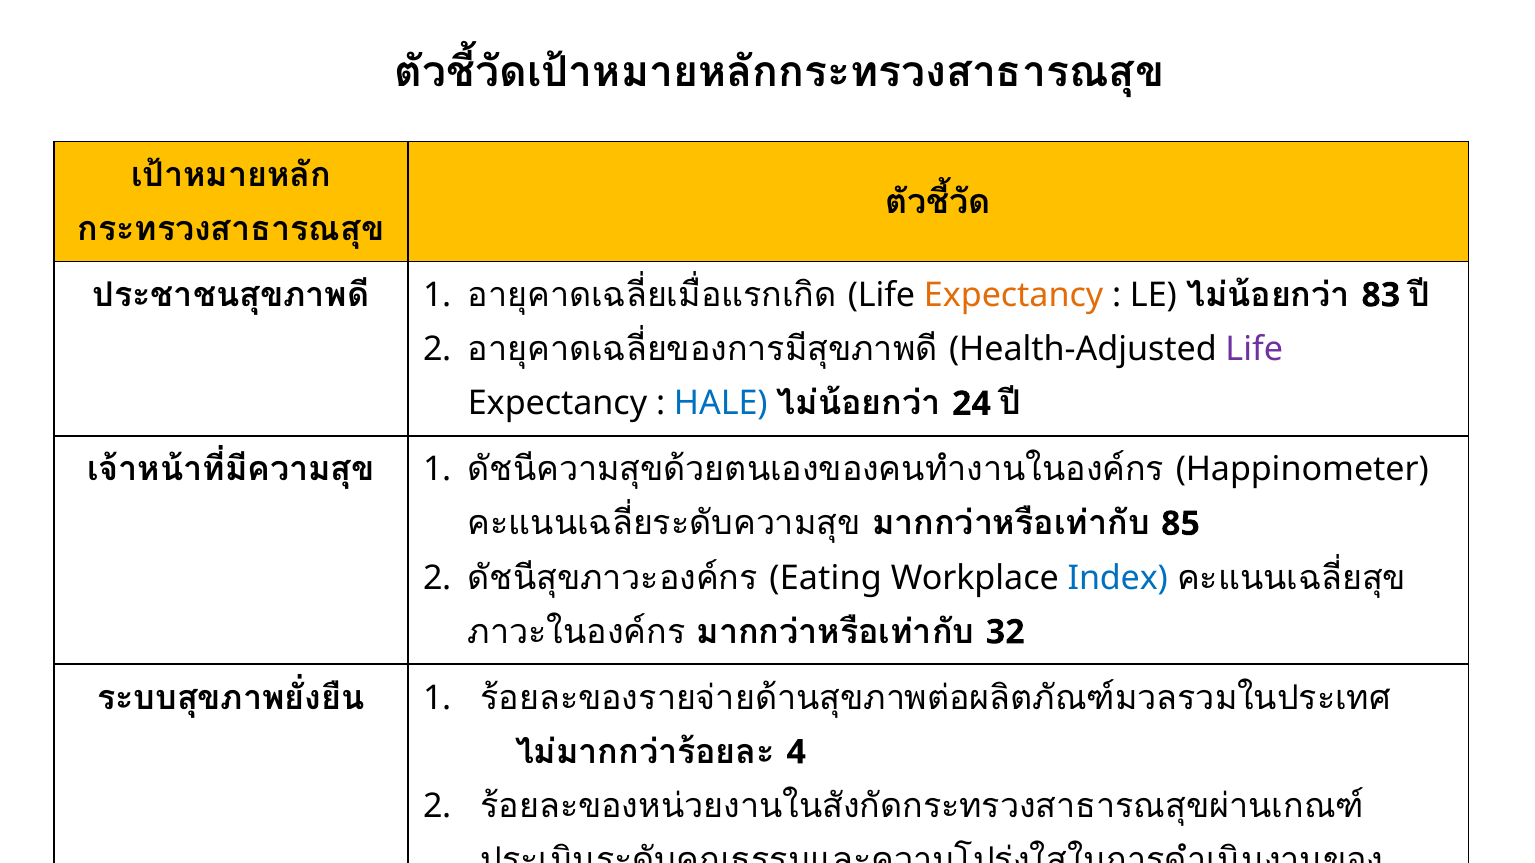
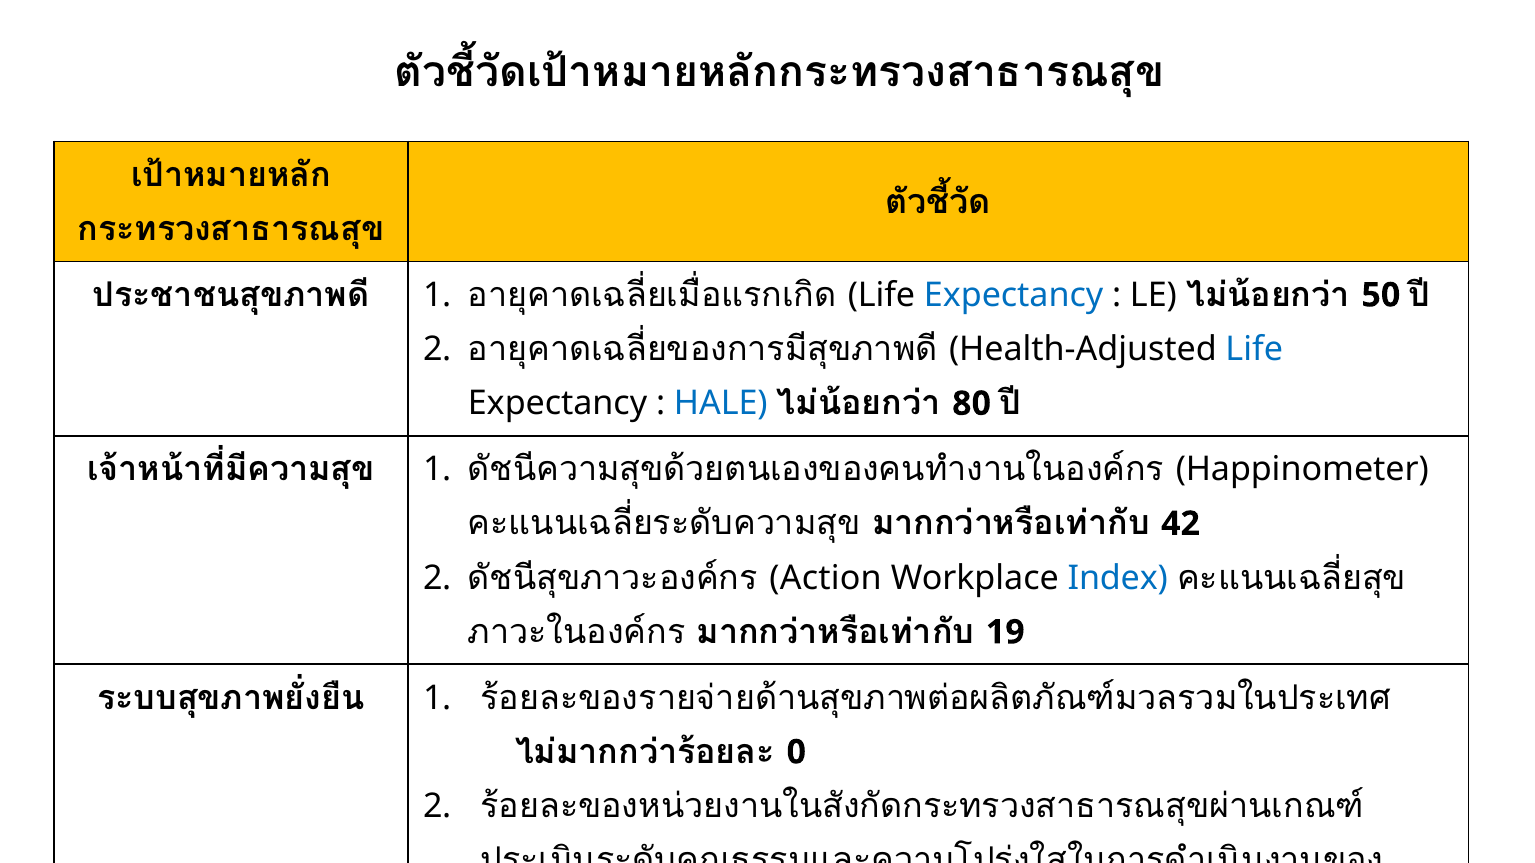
Expectancy colour: orange -> blue (1014, 295)
83: 83 -> 50 (1381, 295)
Life colour: purple -> blue (1254, 350)
24: 24 -> 80 (972, 404)
85: 85 -> 42 (1181, 524)
Eating: Eating -> Action (826, 578)
32: 32 -> 19 (1005, 632)
4: 4 -> 0 (796, 753)
